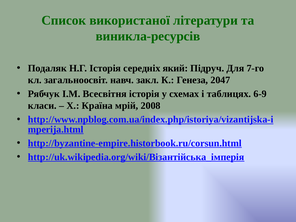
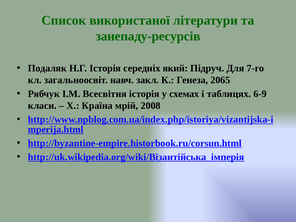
виникла-ресурсів: виникла-ресурсів -> занепаду-ресурсів (148, 36)
2047: 2047 -> 2065 (220, 80)
